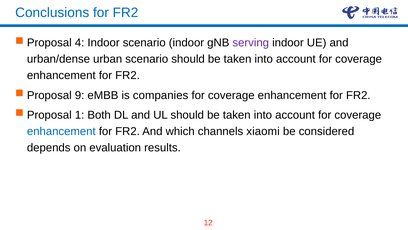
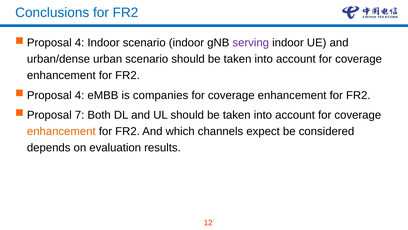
9: 9 -> 4 (80, 95)
1: 1 -> 7 (80, 115)
enhancement colour: blue -> orange (61, 131)
xiaomi: xiaomi -> expect (263, 131)
